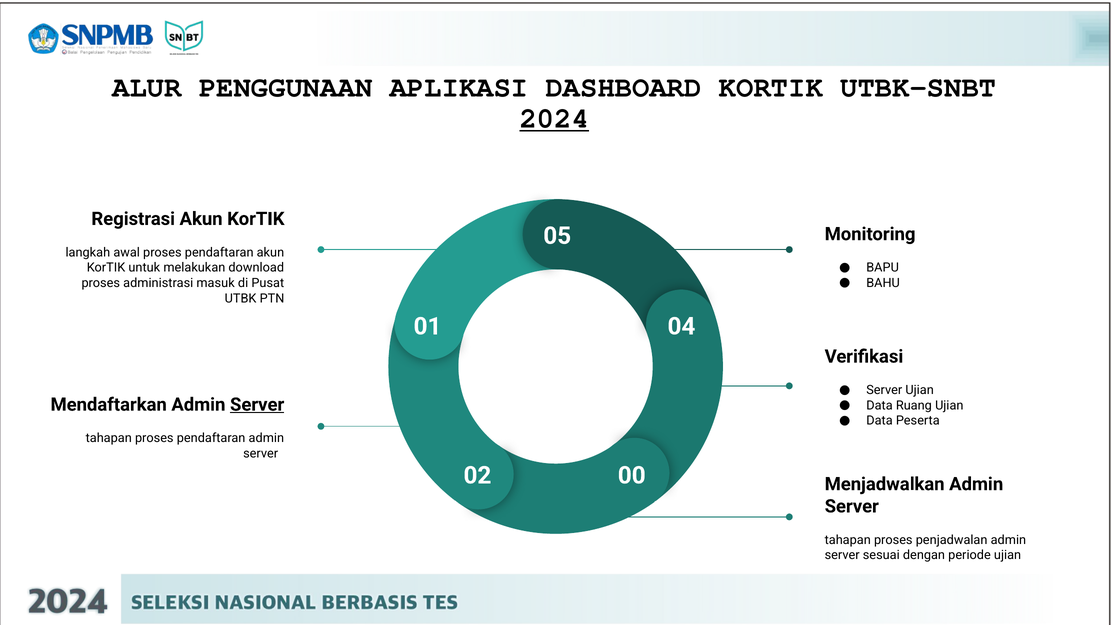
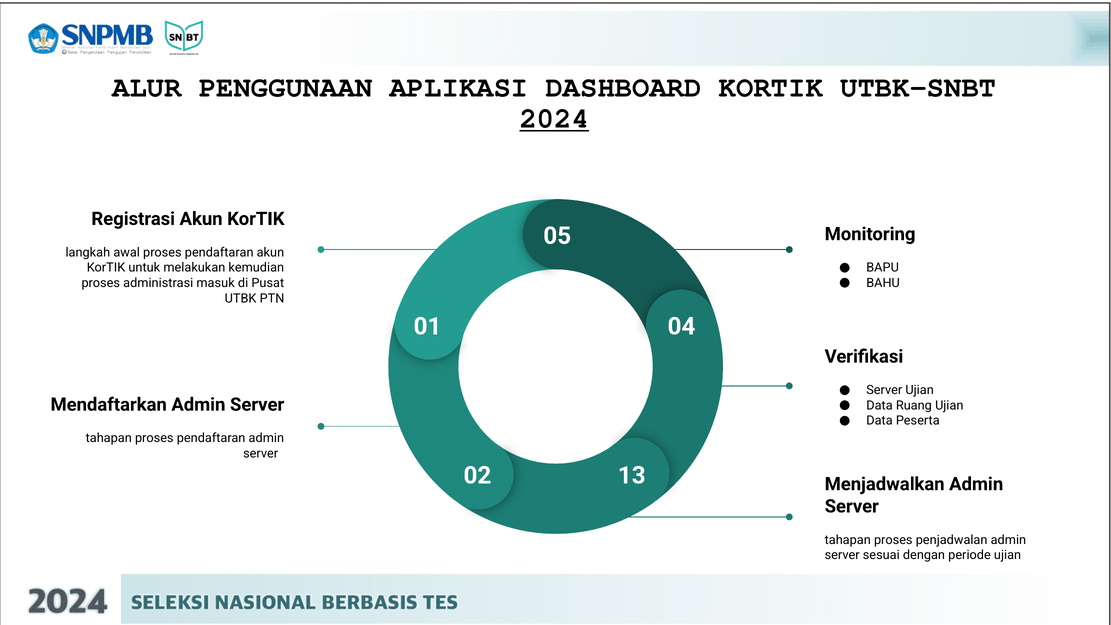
download: download -> kemudian (256, 268)
Server underline: present -> none (257, 405)
00: 00 -> 13 (632, 475)
